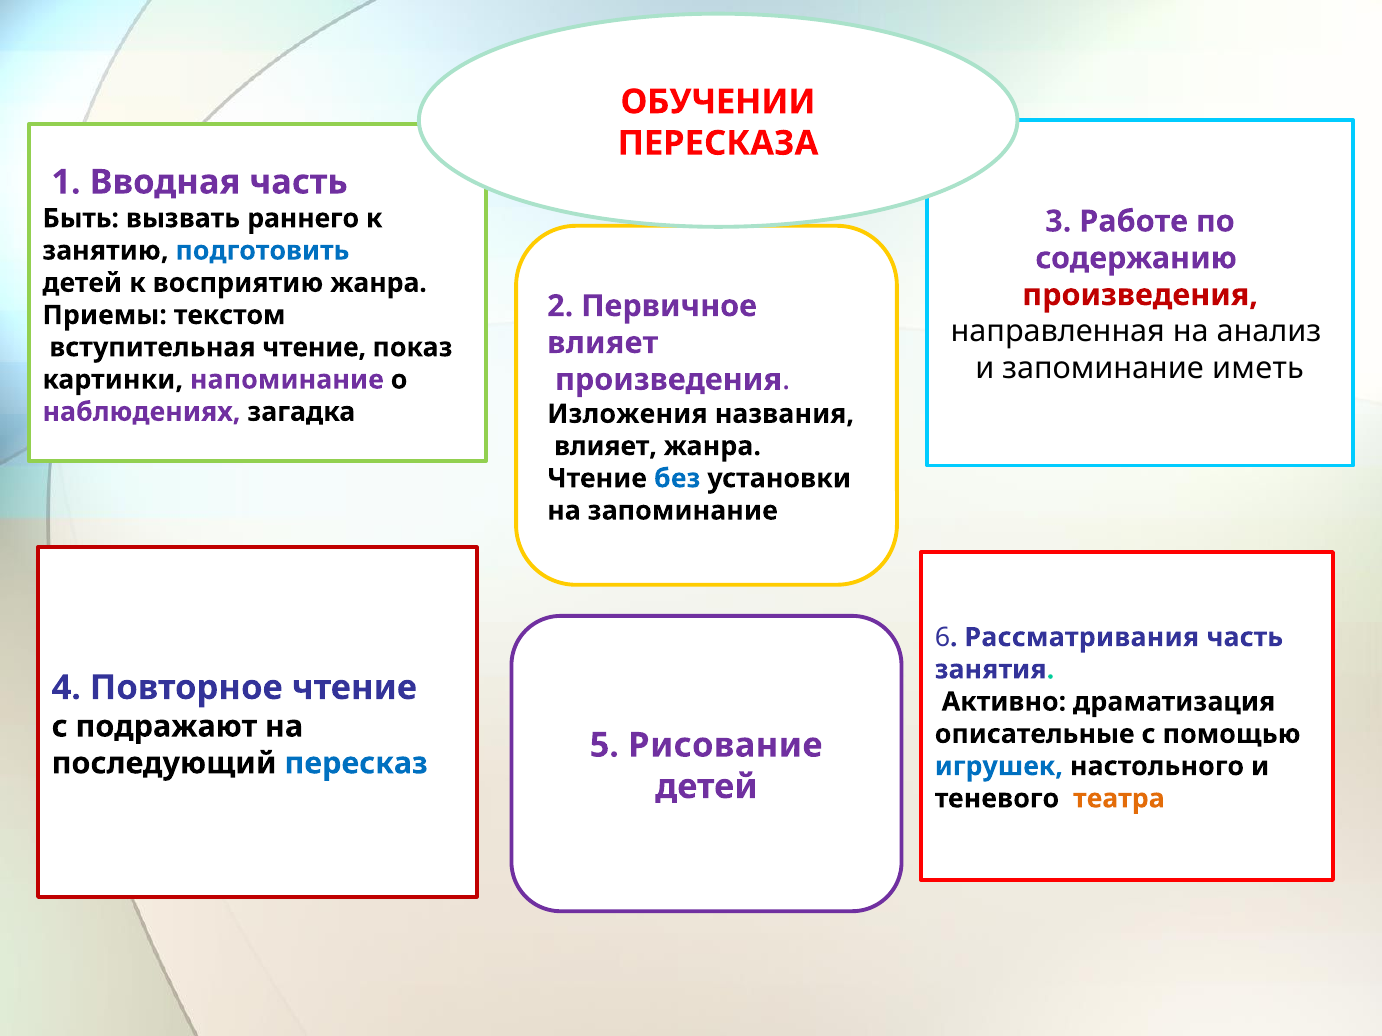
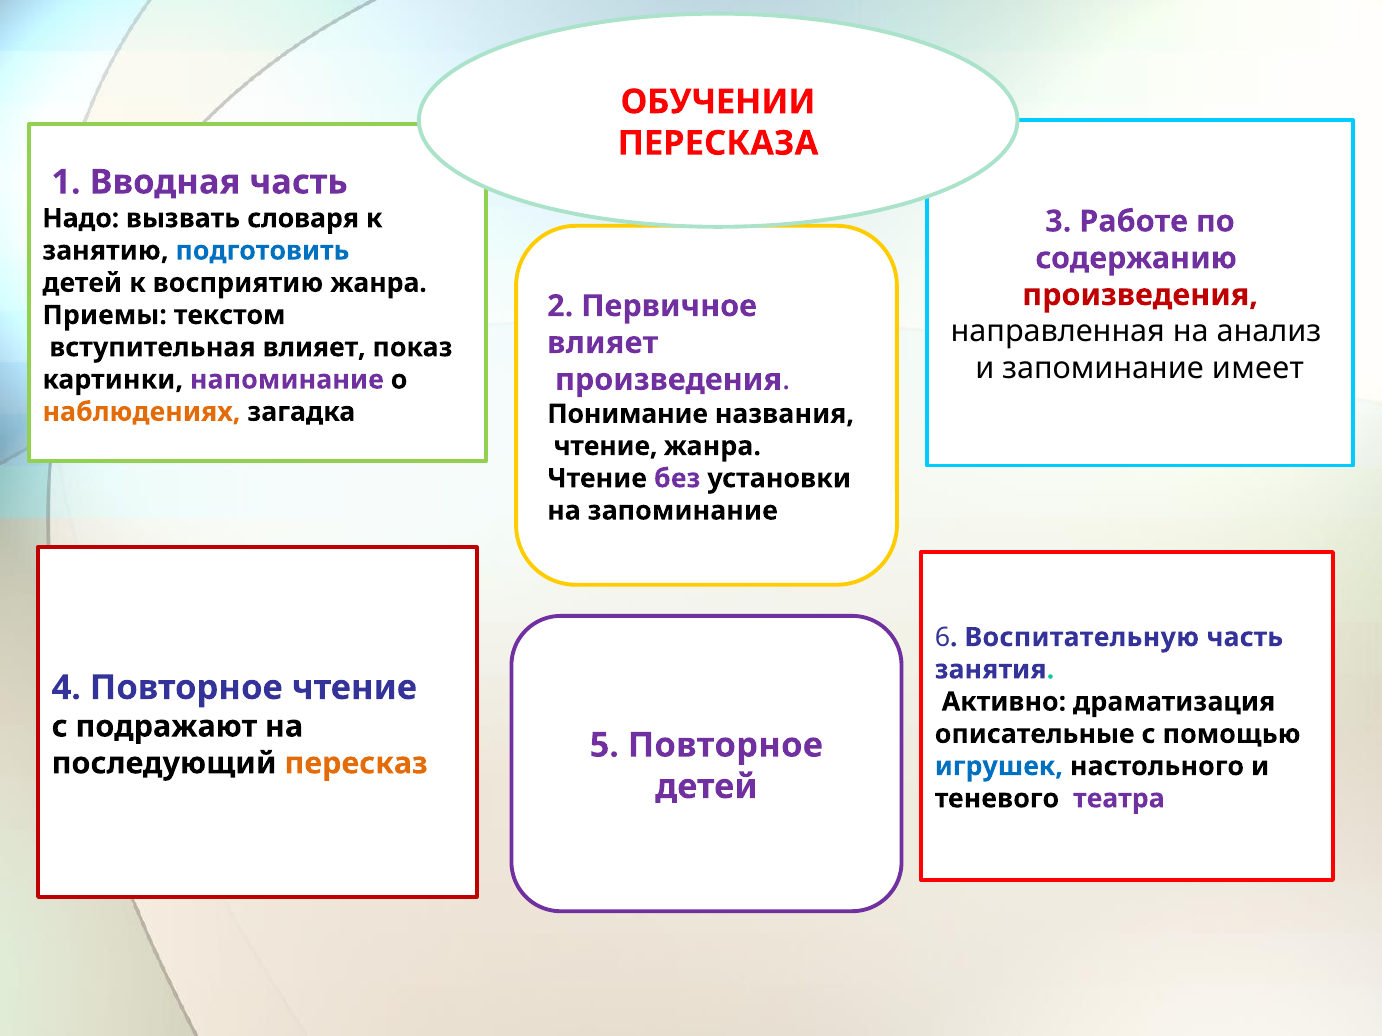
Быть: Быть -> Надо (81, 219)
раннего: раннего -> словаря (303, 219)
вступительная чтение: чтение -> влияет (314, 348)
иметь: иметь -> имеет (1258, 369)
наблюдениях colour: purple -> orange (141, 412)
Изложения: Изложения -> Понимание (628, 414)
влияет: влияет -> чтение (606, 446)
без colour: blue -> purple (677, 479)
Рассматривания: Рассматривания -> Воспитательную (1082, 638)
5 Рисование: Рисование -> Повторное (725, 746)
пересказ colour: blue -> orange (356, 764)
театра colour: orange -> purple (1119, 799)
